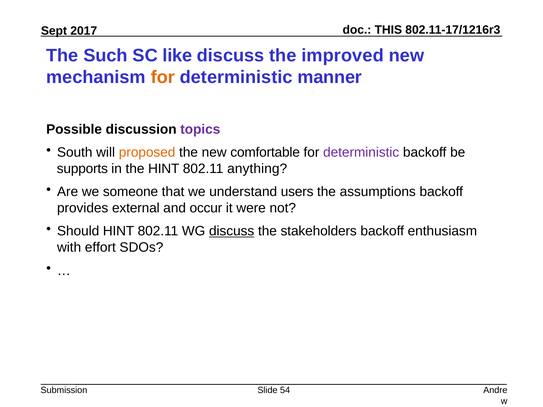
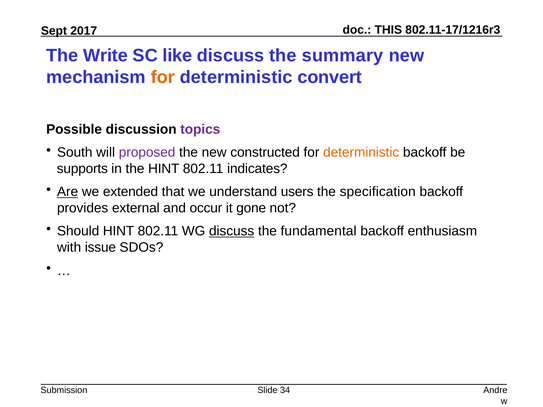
Such: Such -> Write (106, 56)
improved: improved -> summary (343, 56)
manner: manner -> convert (330, 77)
proposed colour: orange -> purple (147, 153)
comfortable: comfortable -> constructed (265, 153)
deterministic colour: purple -> orange (361, 153)
anything: anything -> indicates (257, 169)
Are underline: none -> present (68, 192)
someone: someone -> extended (131, 192)
assumptions: assumptions -> specification (378, 192)
were: were -> gone (251, 208)
stakeholders: stakeholders -> fundamental (319, 231)
effort: effort -> issue (100, 248)
54: 54 -> 34 (285, 391)
